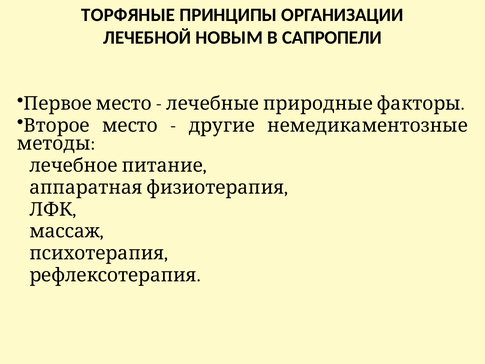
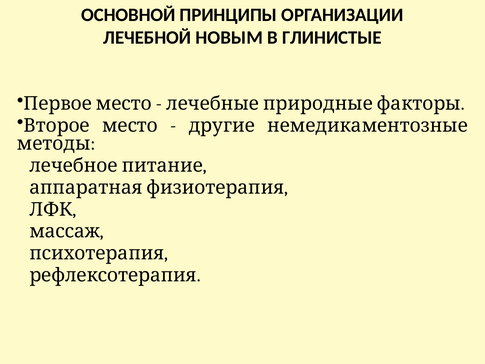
ТОРФЯНЫЕ: ТОРФЯНЫЕ -> ОСНОВНОЙ (128, 15)
САПРОПЕЛИ: САПРОПЕЛИ -> ГЛИНИСТЫЕ (332, 38)
